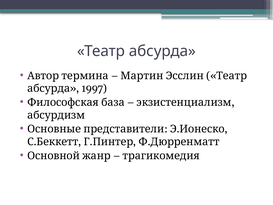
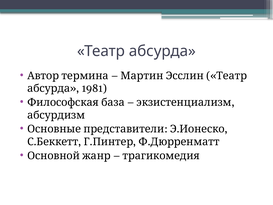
1997: 1997 -> 1981 (94, 88)
